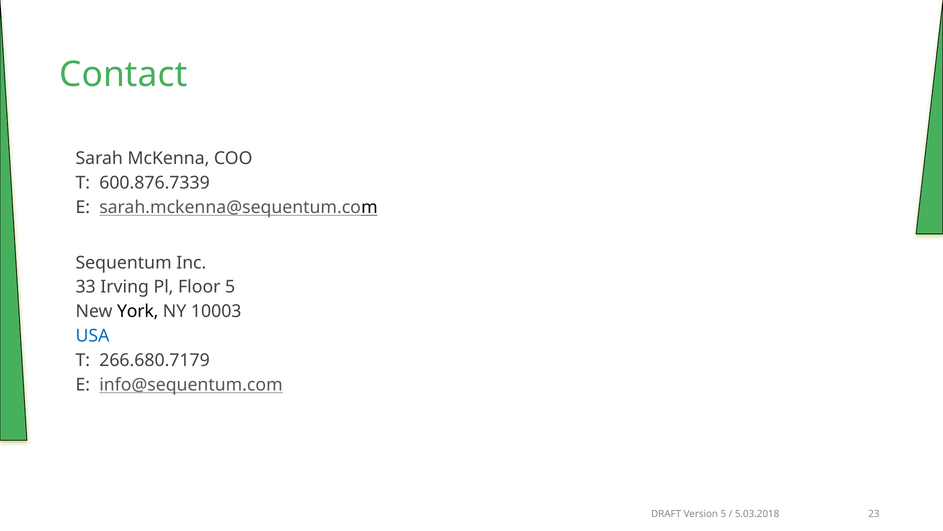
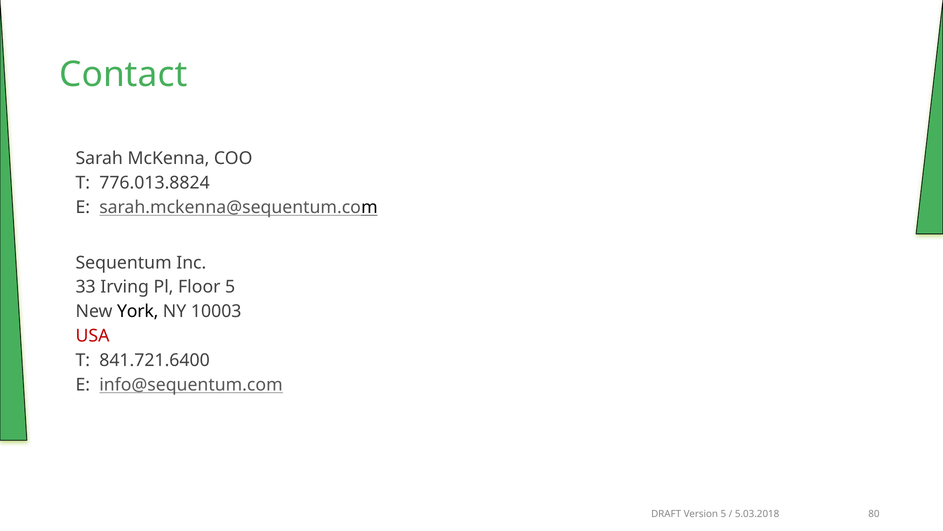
600.876.7339: 600.876.7339 -> 776.013.8824 (155, 183)
USA colour: blue -> red (93, 336)
266.680.7179: 266.680.7179 -> 841.721.6400 (155, 360)
23: 23 -> 80 (874, 513)
